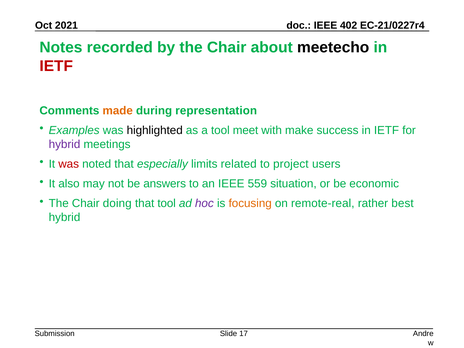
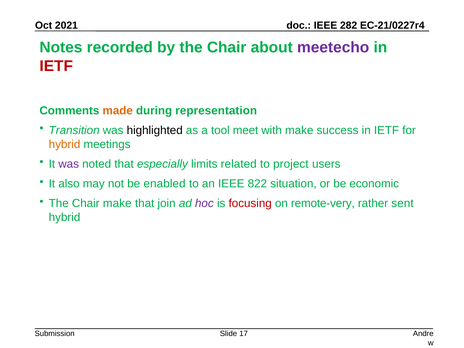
402: 402 -> 282 (349, 25)
meetecho colour: black -> purple (333, 48)
Examples: Examples -> Transition (74, 130)
hybrid colour: purple -> orange (65, 144)
was colour: red -> purple (69, 164)
answers: answers -> enabled (165, 184)
559: 559 -> 822 (257, 184)
Chair doing: doing -> make (117, 203)
that tool: tool -> join (167, 203)
focusing colour: orange -> red (250, 203)
remote-real: remote-real -> remote-very (323, 203)
best: best -> sent (403, 203)
